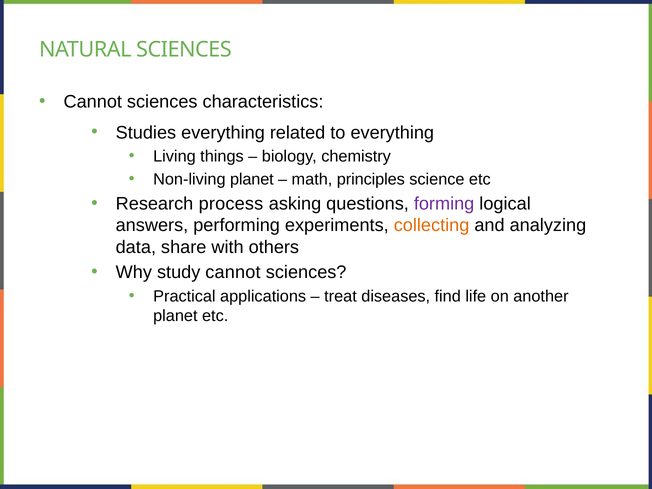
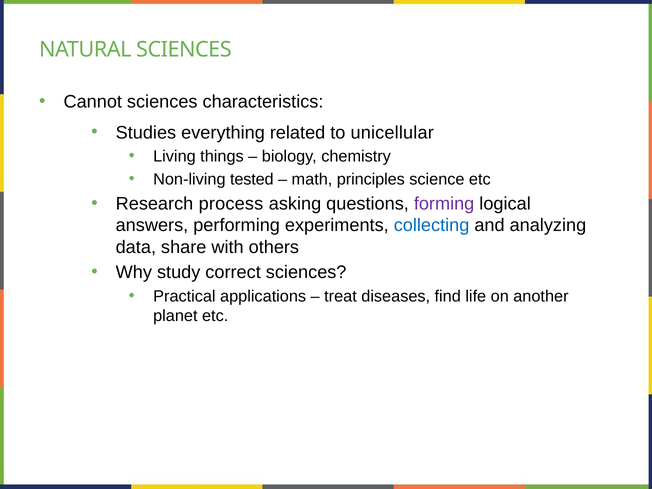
to everything: everything -> unicellular (392, 133)
Non-living planet: planet -> tested (252, 179)
collecting colour: orange -> blue (432, 225)
study cannot: cannot -> correct (233, 272)
